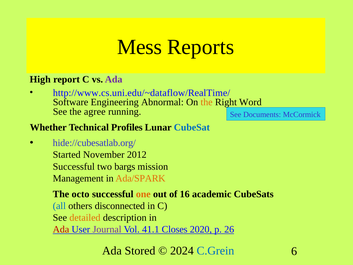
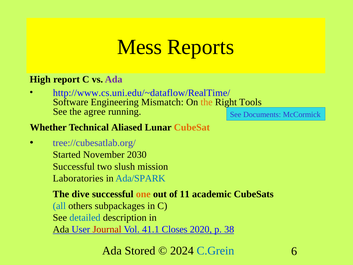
Abnormal: Abnormal -> Mismatch (162, 102)
Word: Word -> Tools (250, 102)
Profiles: Profiles -> Aliased (127, 127)
CubeSat colour: blue -> orange (192, 127)
hide://cubesatlab.org/: hide://cubesatlab.org/ -> tree://cubesatlab.org/ (94, 143)
2012: 2012 -> 2030 (137, 155)
bargs: bargs -> slush (125, 166)
Management: Management -> Laboratories (78, 178)
Ada/SPARK colour: orange -> blue (140, 178)
octo: octo -> dive (81, 194)
16: 16 -> 11 (185, 194)
disconnected: disconnected -> subpackages (120, 206)
detailed colour: orange -> blue (85, 217)
Ada colour: red -> black (61, 229)
Journal colour: purple -> red (107, 229)
26: 26 -> 38 (229, 229)
